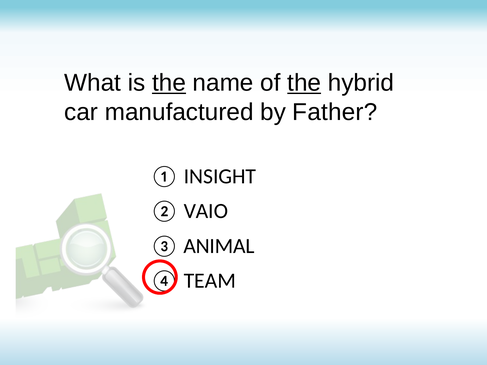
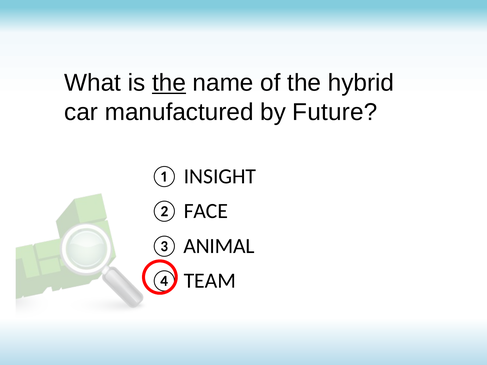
the underline: present -> none (304, 83)
Father: Father -> Future (335, 112)
VAIO: VAIO -> FACE (206, 211)
